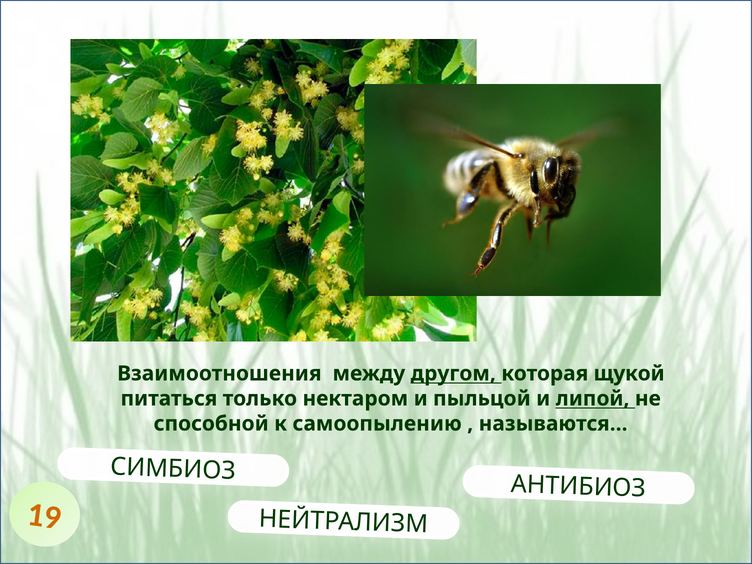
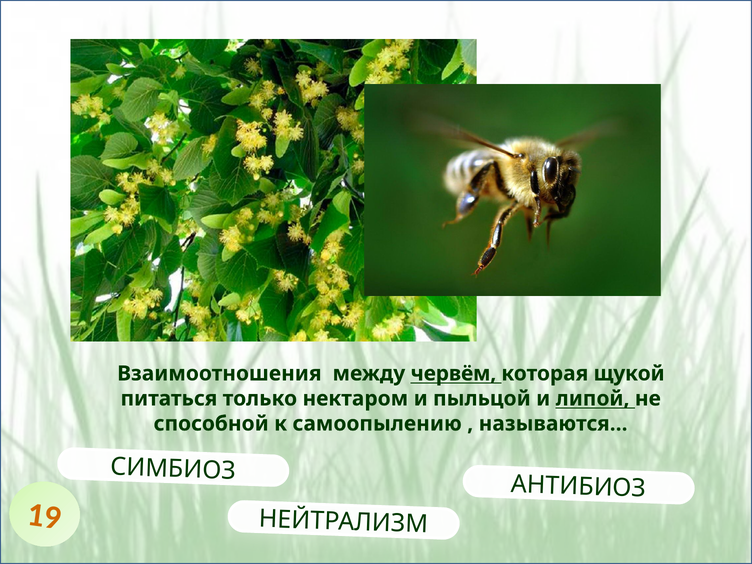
другом: другом -> червём (453, 374)
